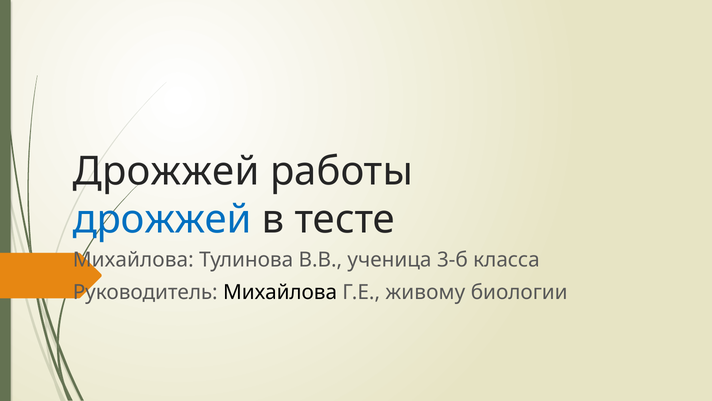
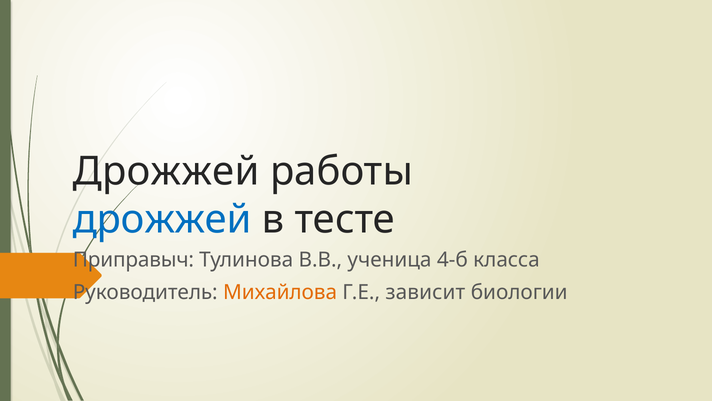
Михайлова: Михайлова -> Приправыч (133, 260)
3-б: 3-б -> 4-б (452, 260)
Михайлова colour: black -> orange (280, 292)
живому: живому -> зависит (425, 292)
